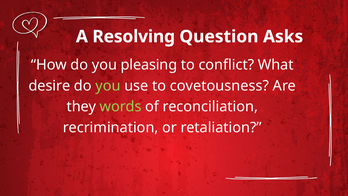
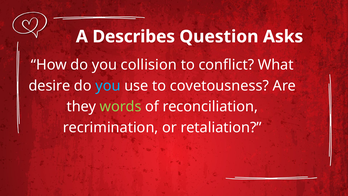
Resolving: Resolving -> Describes (134, 37)
pleasing: pleasing -> collision (149, 65)
you colour: light green -> light blue (108, 86)
